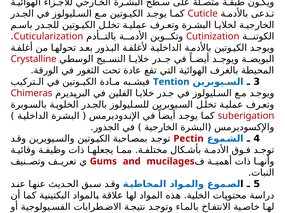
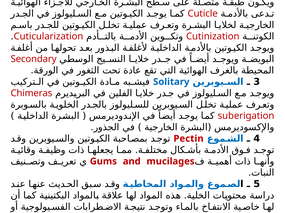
Crystalline: Crystalline -> Secondary (34, 59)
Tention: Tention -> Solitary (171, 82)
